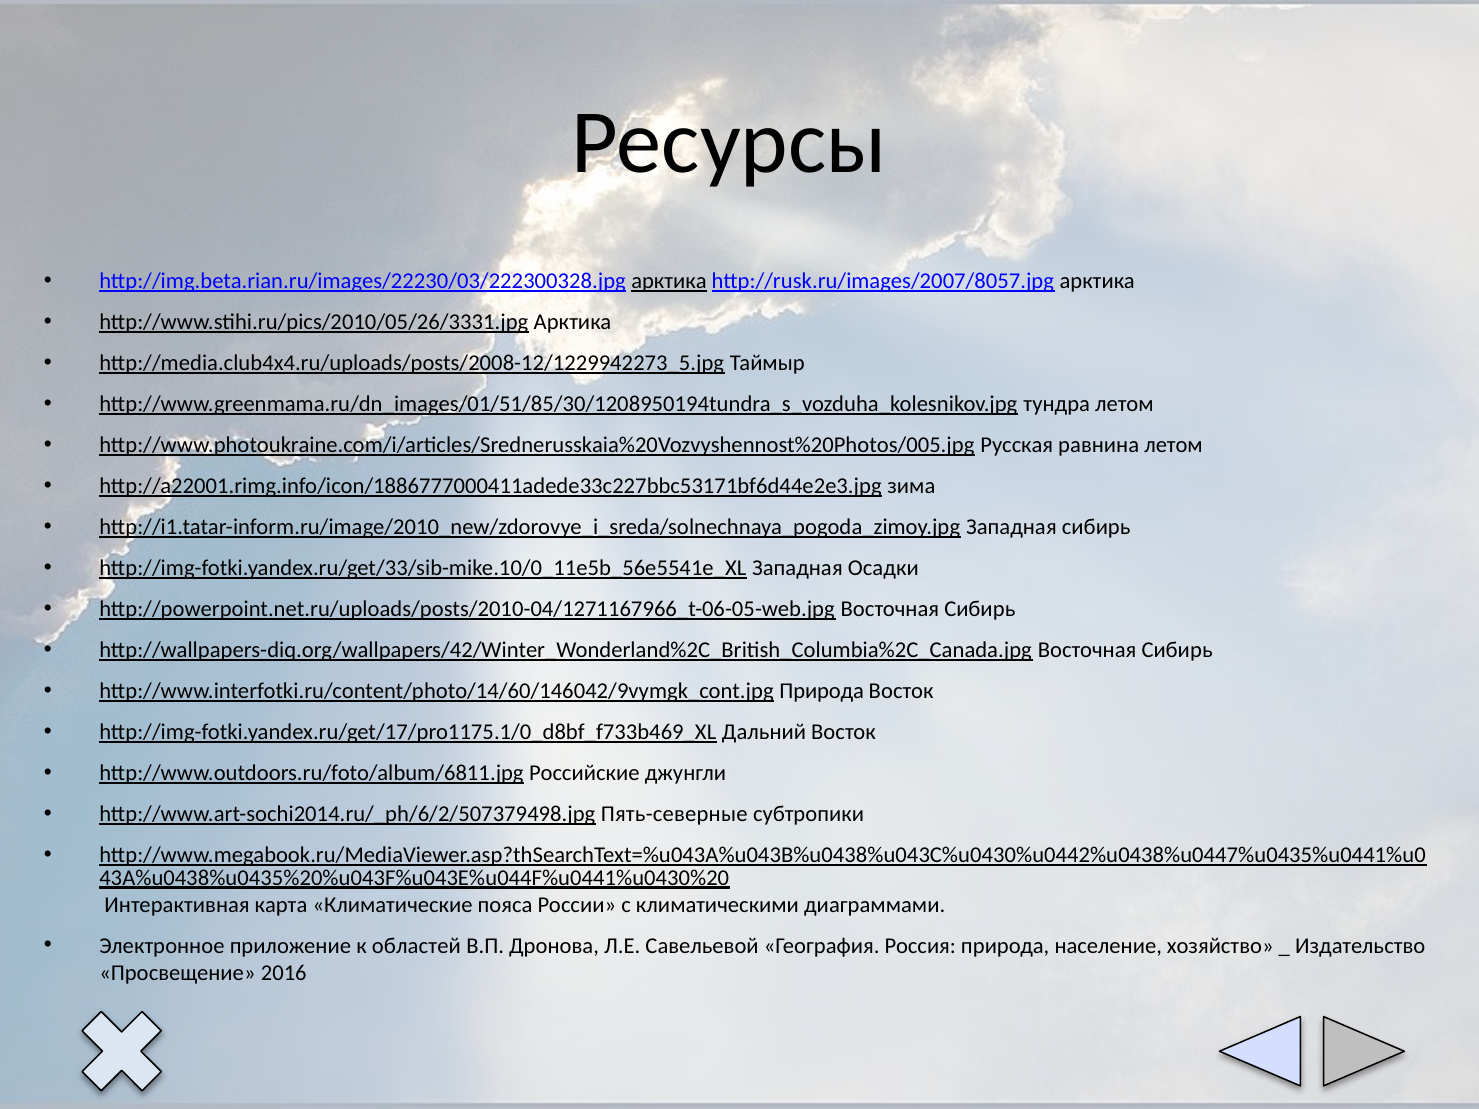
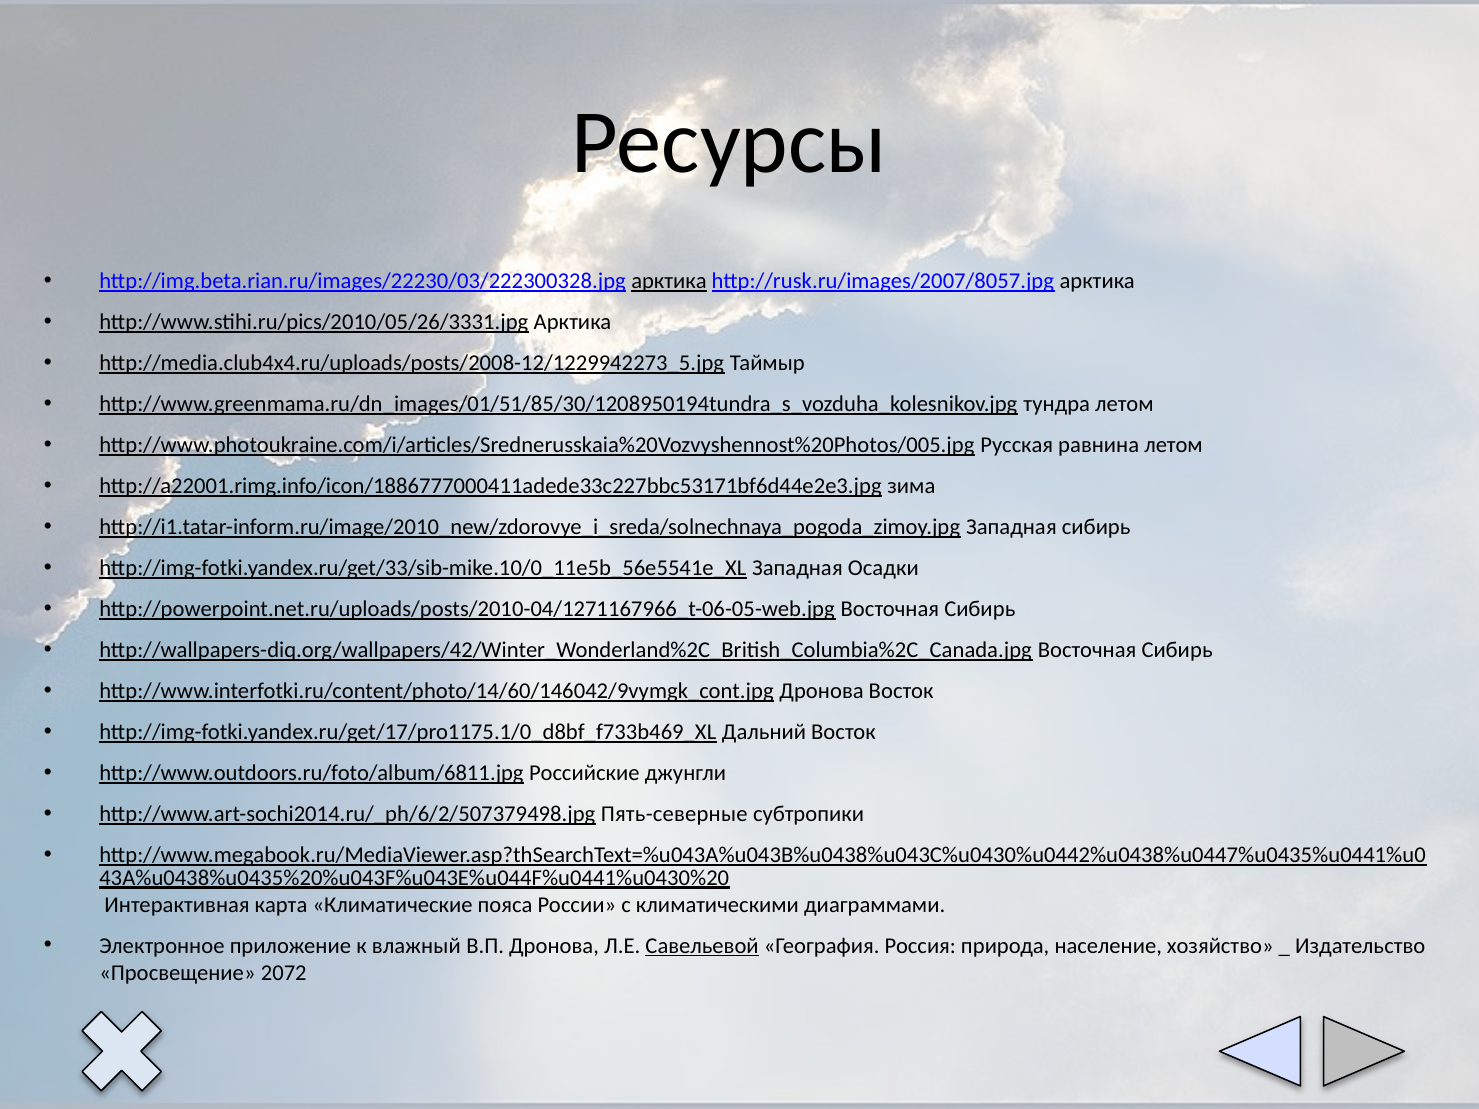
http://www.interfotki.ru/content/photo/14/60/146042/9vymgk_cont.jpg Природа: Природа -> Дронова (822, 691)
областей: областей -> влажный (416, 946)
Савельевой underline: none -> present (702, 946)
2016: 2016 -> 2072 (284, 973)
